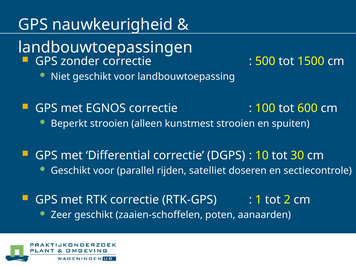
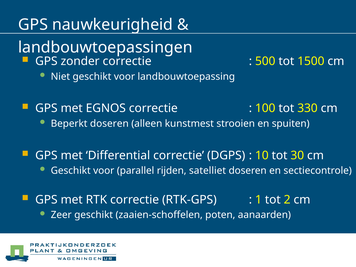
600: 600 -> 330 (307, 108)
Beperkt strooien: strooien -> doseren (109, 124)
